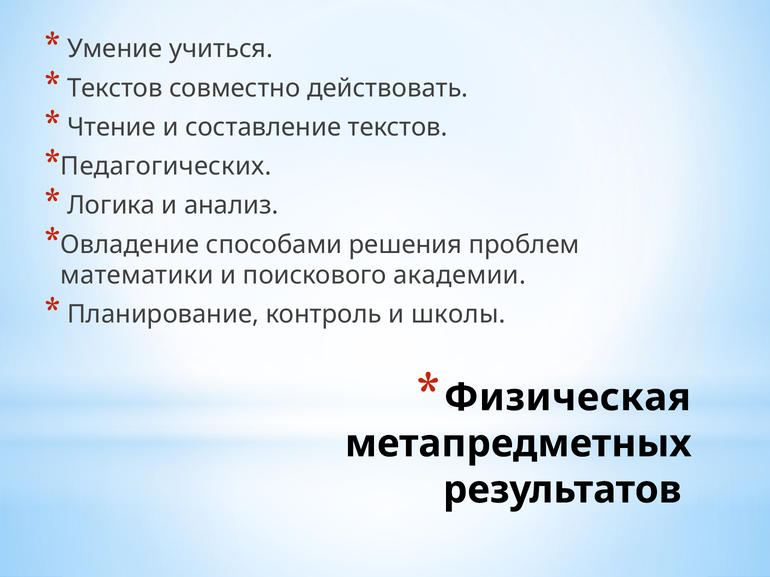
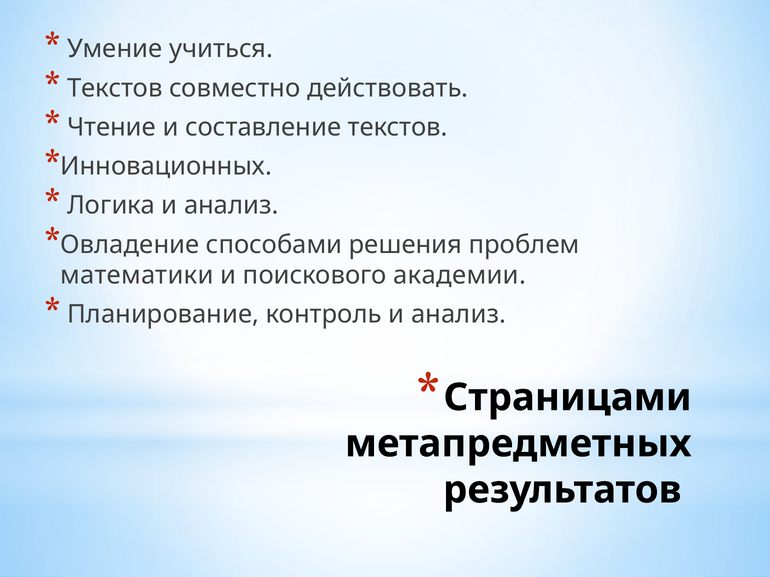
Педагогических: Педагогических -> Инновационных (166, 166)
контроль и школы: школы -> анализ (459, 315)
Физическая: Физическая -> Страницами (568, 398)
